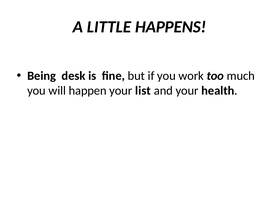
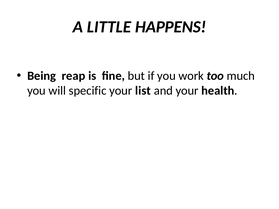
desk: desk -> reap (73, 76)
happen: happen -> specific (88, 91)
